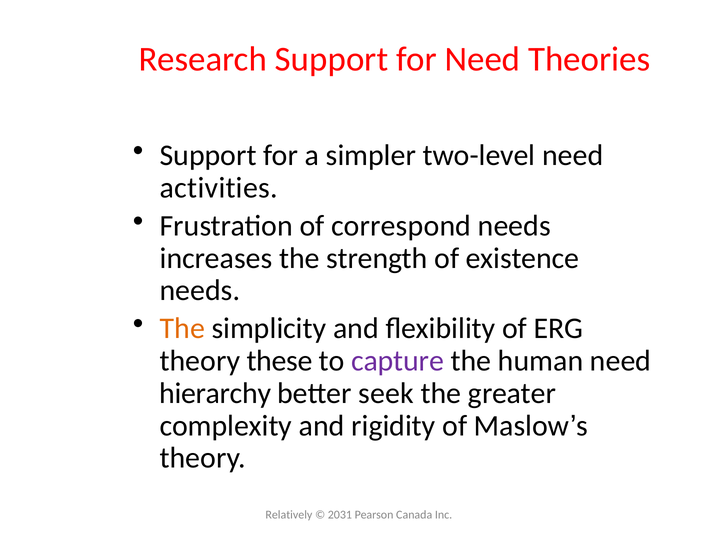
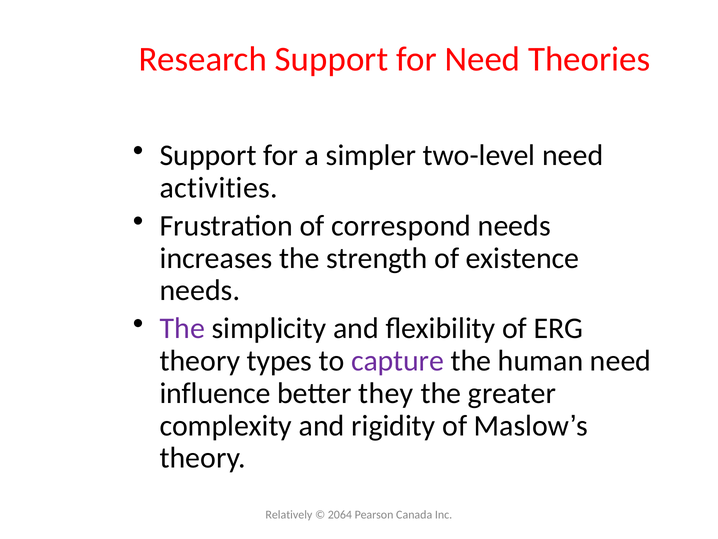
The colour: orange -> purple (182, 328)
these: these -> types (279, 361)
hierarchy: hierarchy -> influence (215, 393)
seek: seek -> they (386, 393)
2031: 2031 -> 2064 (340, 514)
